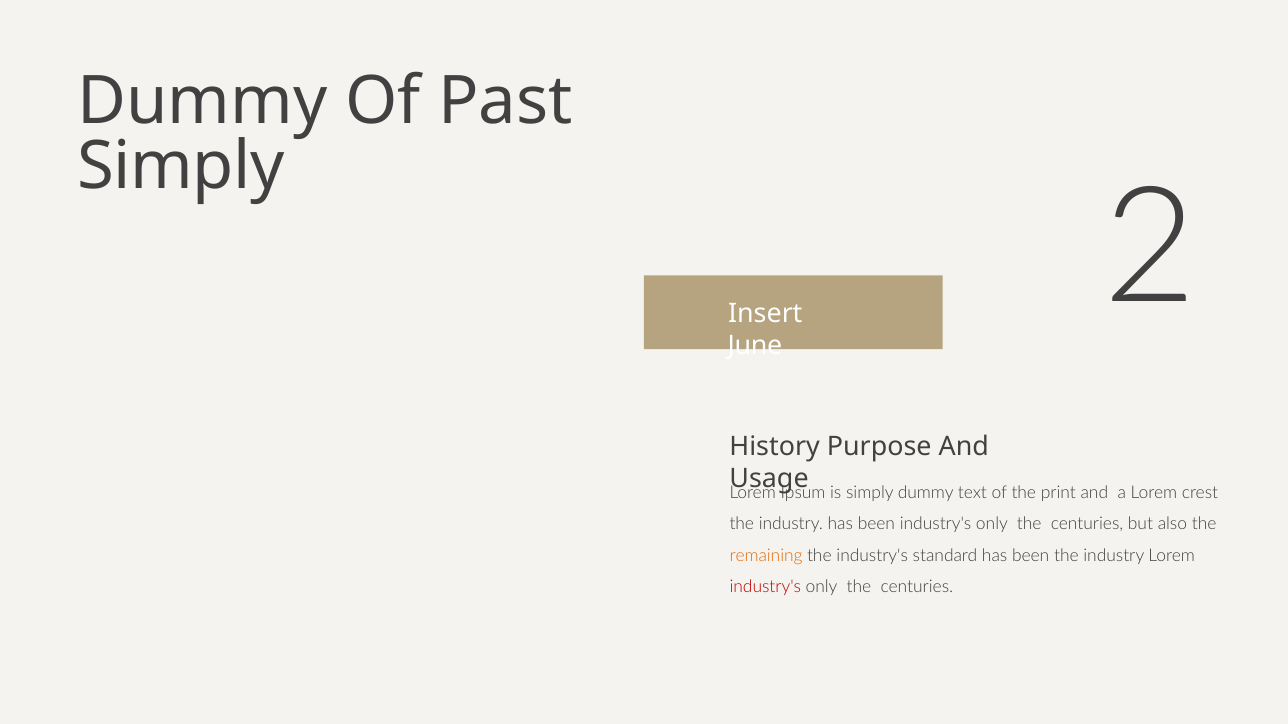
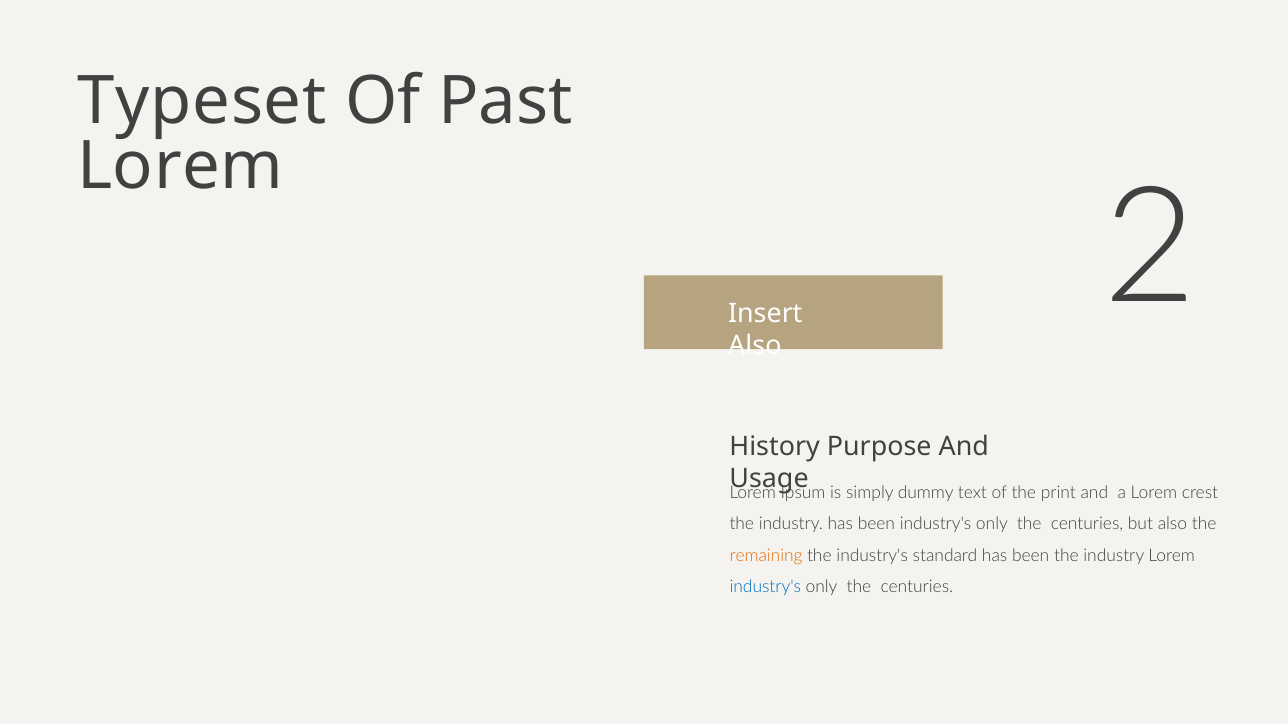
Dummy: Dummy -> Typeset (202, 102)
Simply: Simply -> Lorem (180, 166)
June: June -> Also (755, 346)
industry's colour: red -> blue (765, 587)
